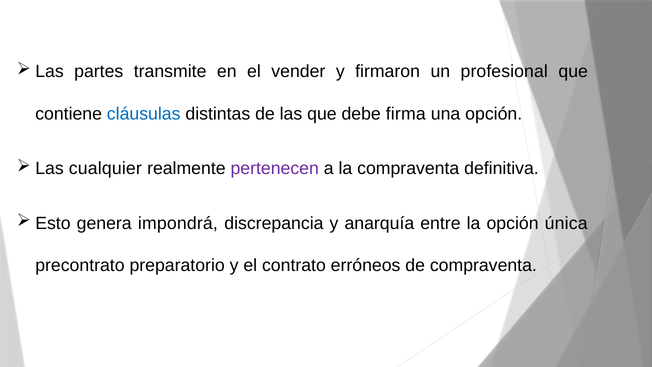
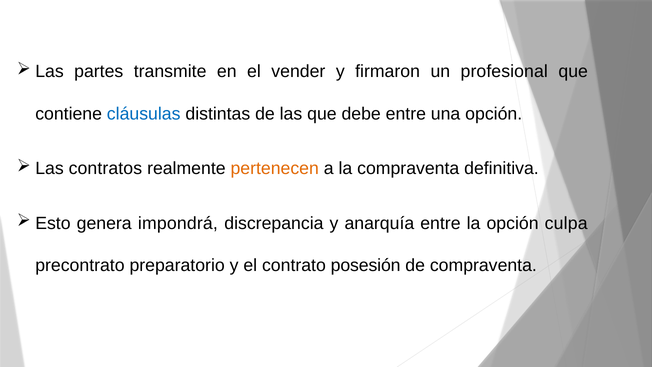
debe firma: firma -> entre (406, 114)
cualquier: cualquier -> contratos (105, 168)
pertenecen colour: purple -> orange (275, 168)
única: única -> culpa (566, 223)
erróneos: erróneos -> posesión (366, 265)
